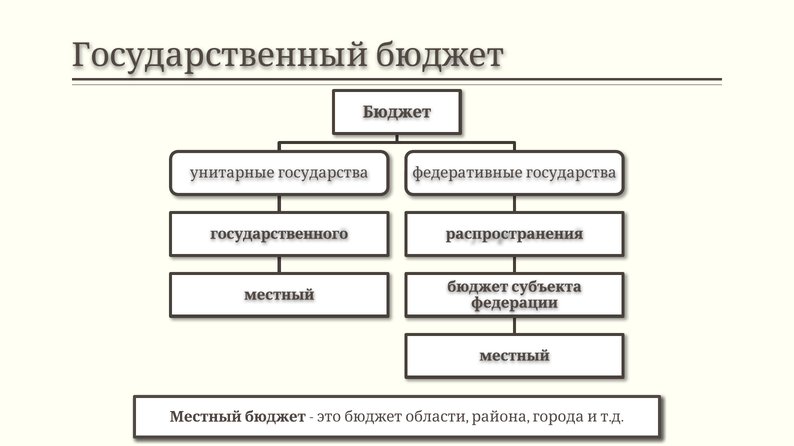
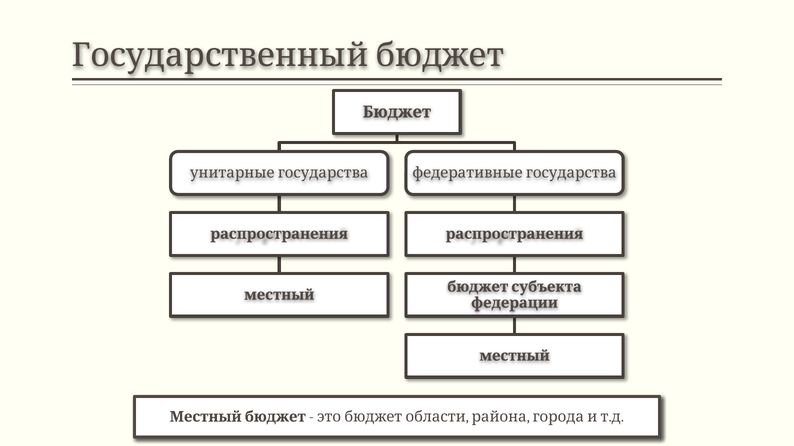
государственного: государственного -> распространения (279, 234)
